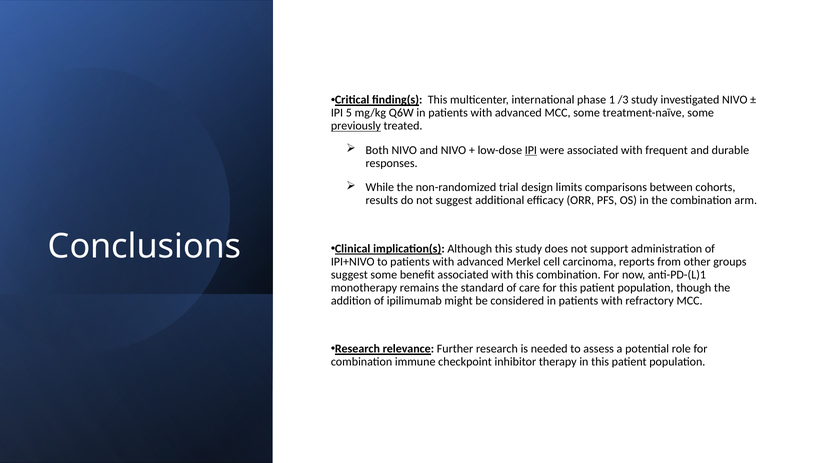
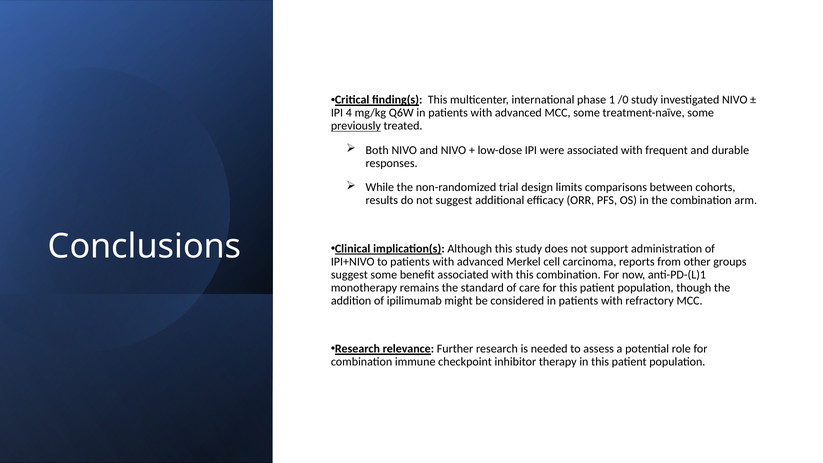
/3: /3 -> /0 (623, 100)
5: 5 -> 4 (349, 113)
IPI underline: present -> none (531, 150)
